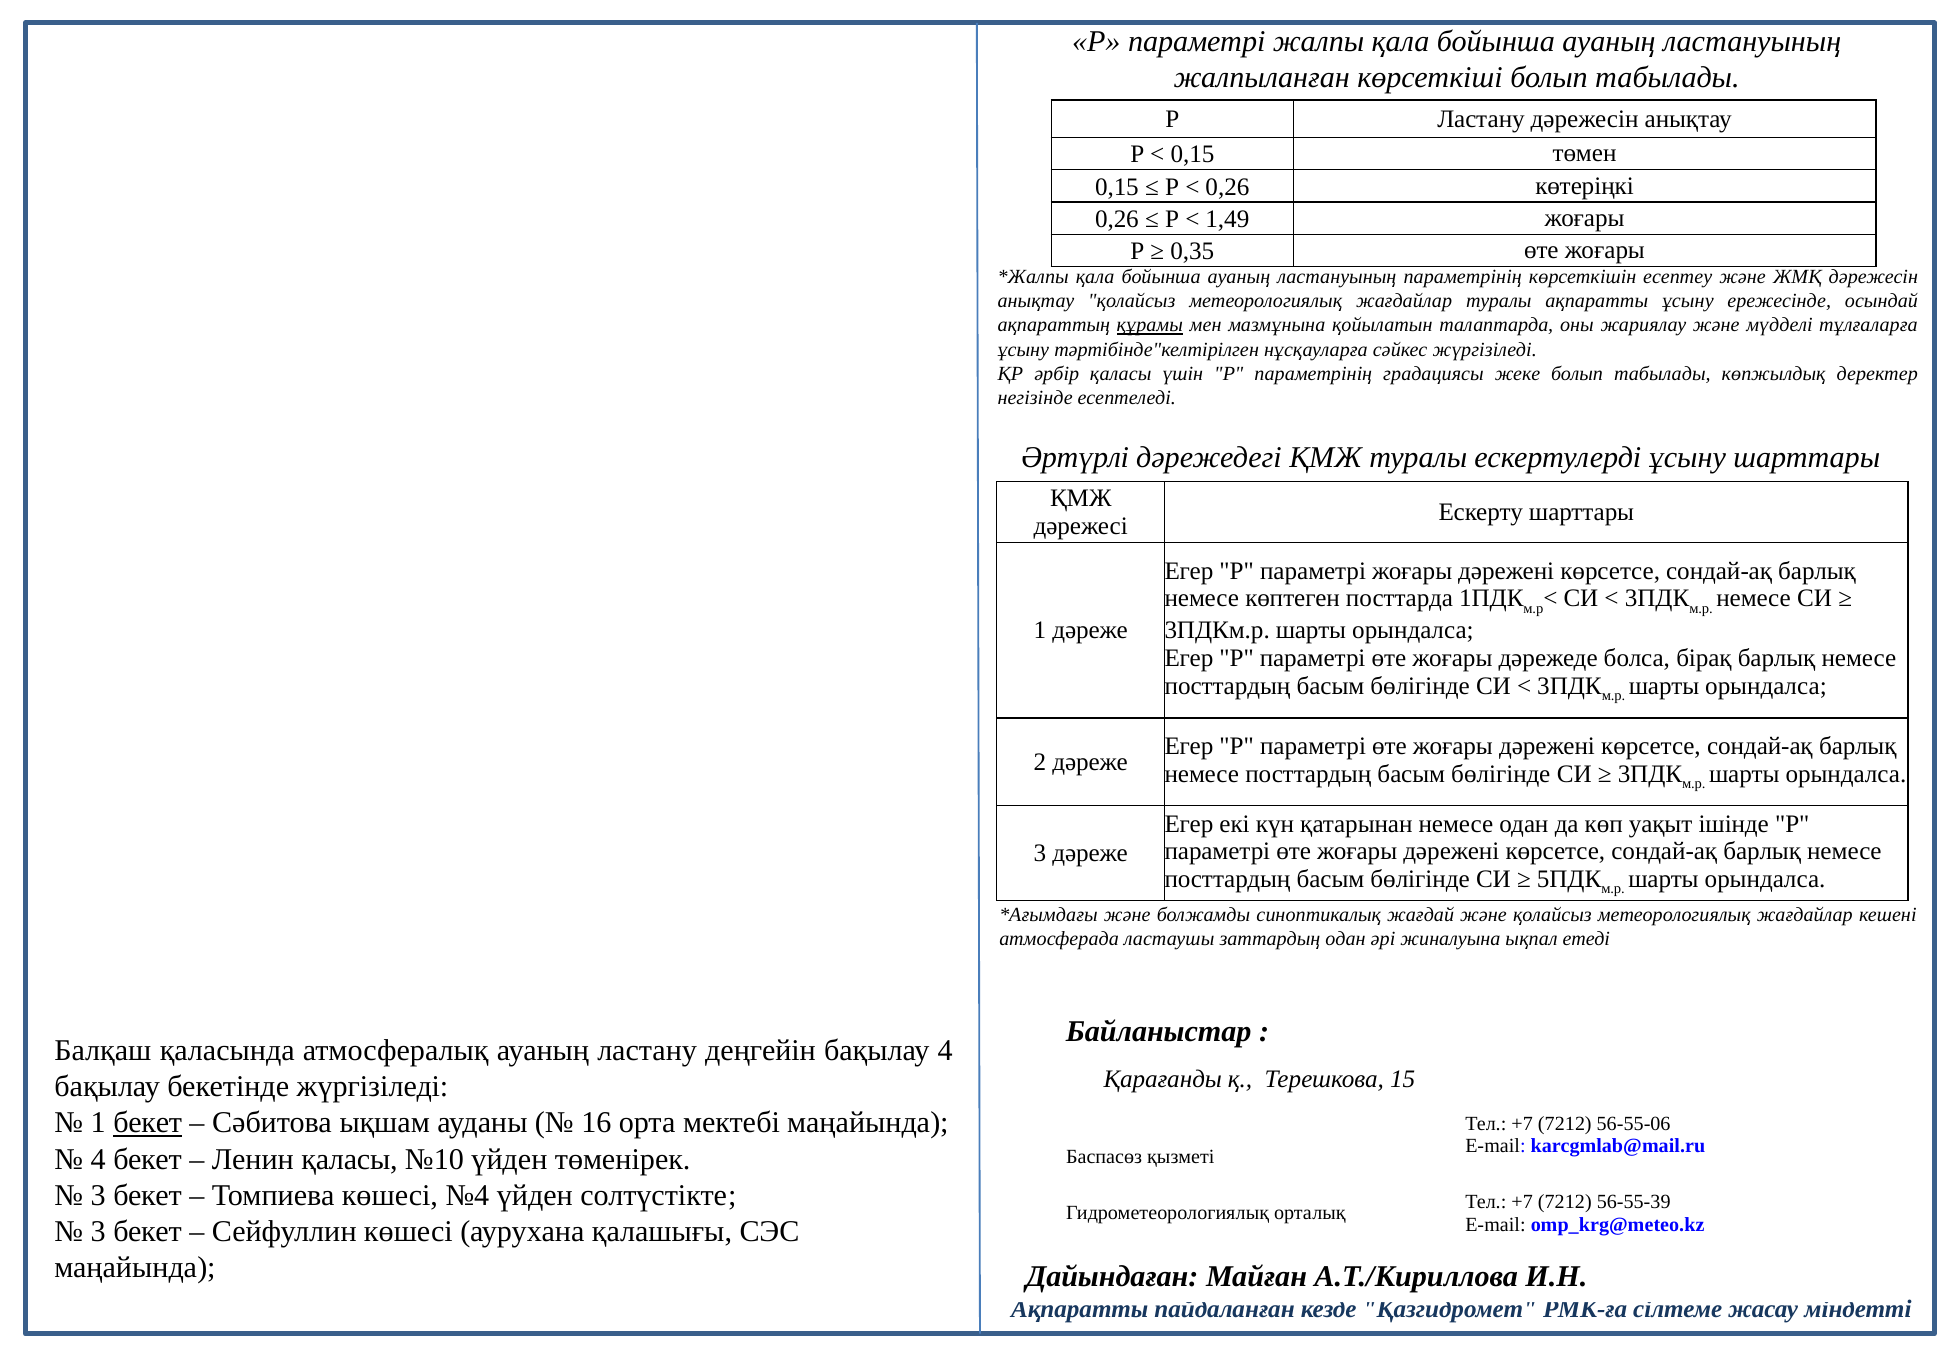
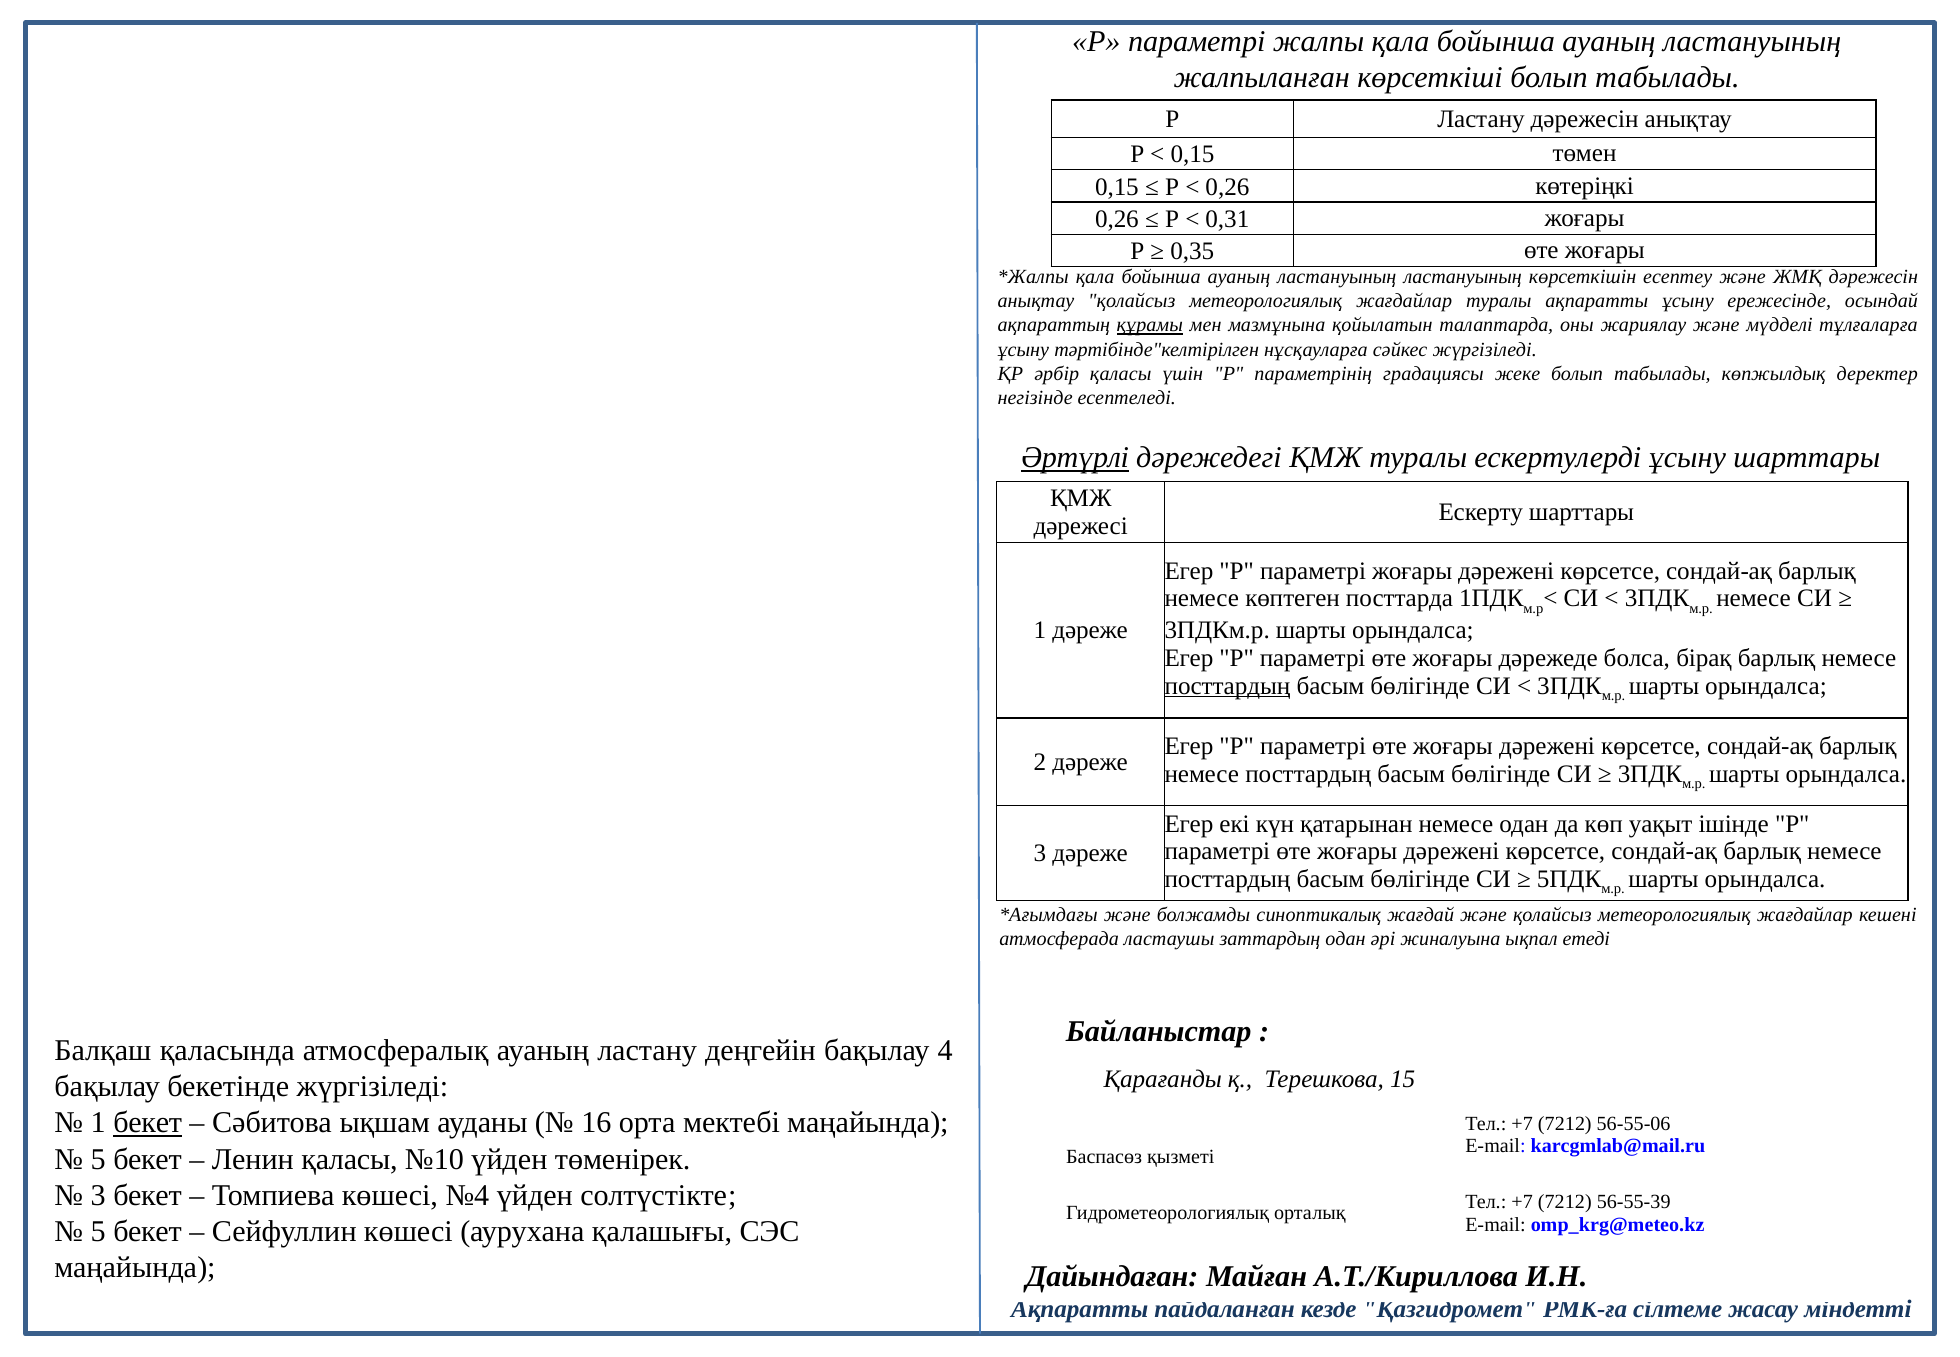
1,49: 1,49 -> 0,31 (1227, 219)
ластануының параметрінің: параметрінің -> ластануының (1463, 277)
Әртүрлі underline: none -> present (1075, 458)
посттардың underline: none -> present (1228, 686)
4: 4 -> 5 (98, 1159)
3: 3 -> 5 (98, 1232)
